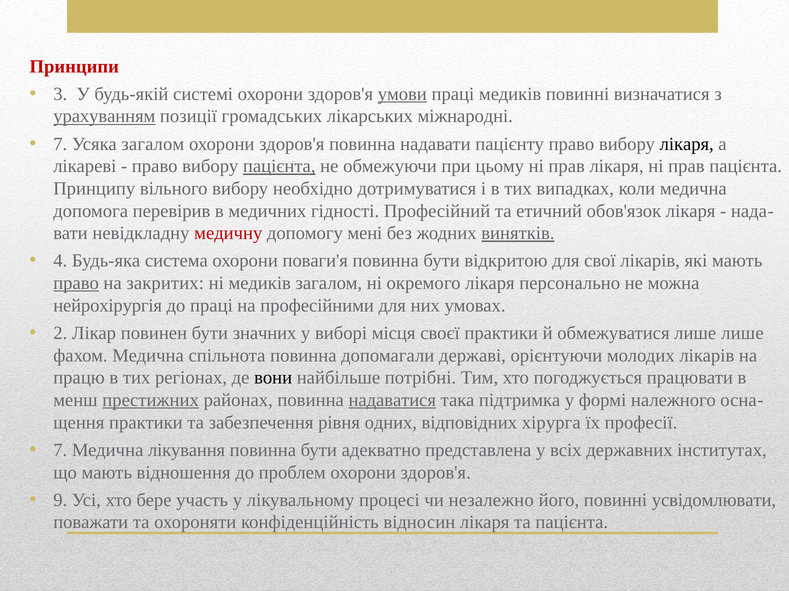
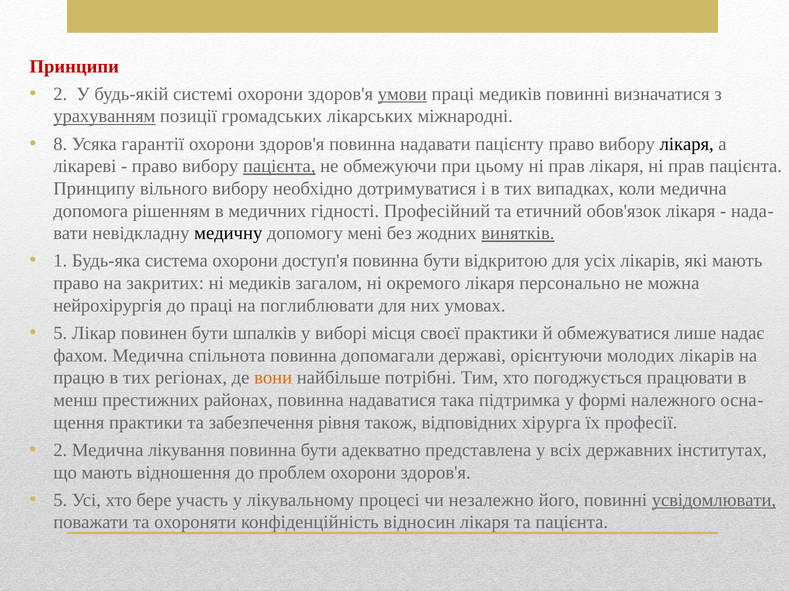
3: 3 -> 2 (60, 94)
7: 7 -> 8 (60, 144)
Усяка загалом: загалом -> гарантії (153, 144)
перевірив: перевірив -> рішенням (171, 211)
медичну colour: red -> black (228, 234)
4: 4 -> 1 (60, 261)
поваги'я: поваги'я -> доступ'я (315, 261)
свої: свої -> усіх (600, 261)
право underline: present -> none (76, 284)
професійними: професійними -> поглиблювати (317, 306)
2: 2 -> 5 (60, 334)
значних: значних -> шпалків (265, 334)
лише лише: лише -> надає (743, 334)
вони colour: black -> orange (273, 378)
престижних underline: present -> none (151, 401)
надаватися underline: present -> none (392, 401)
одних: одних -> також (391, 423)
7: 7 -> 2 (60, 451)
9: 9 -> 5 (60, 501)
усвідомлювати underline: none -> present (714, 501)
